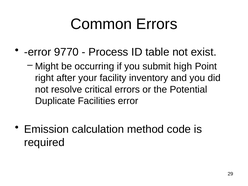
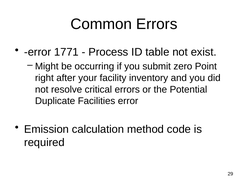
9770: 9770 -> 1771 (66, 52)
high: high -> zero (183, 66)
